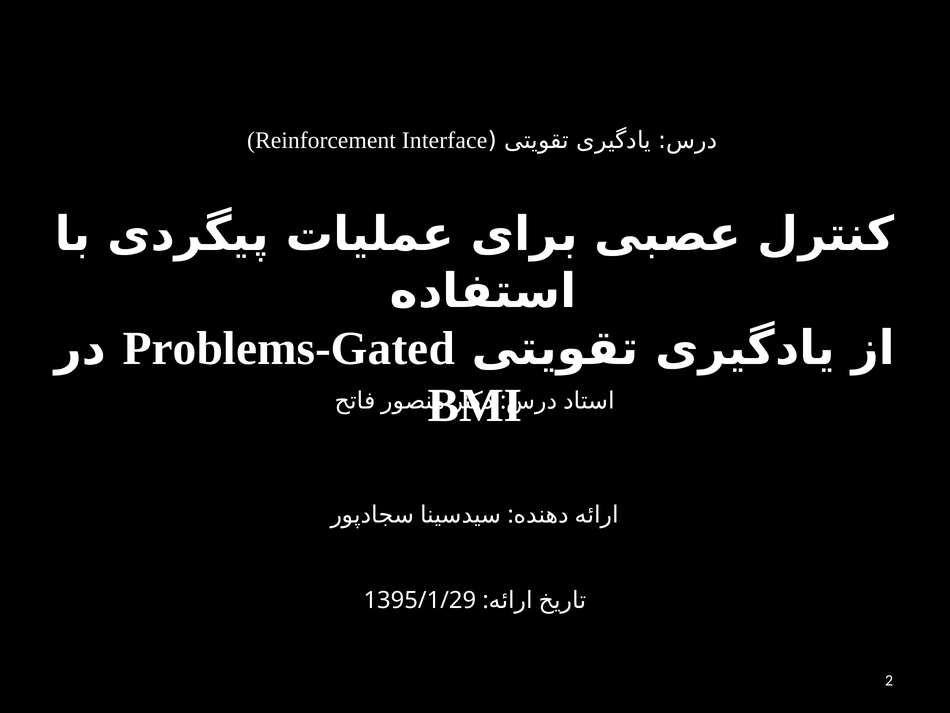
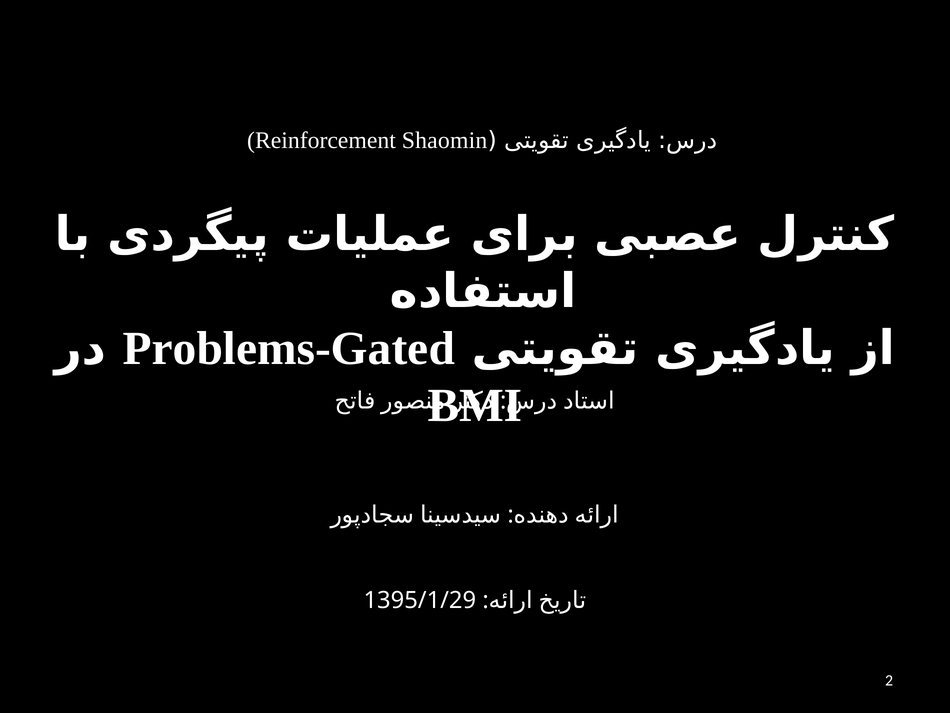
Interface: Interface -> Shaomin (445, 140)
